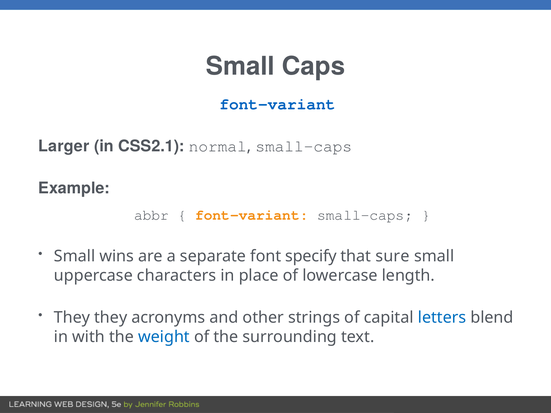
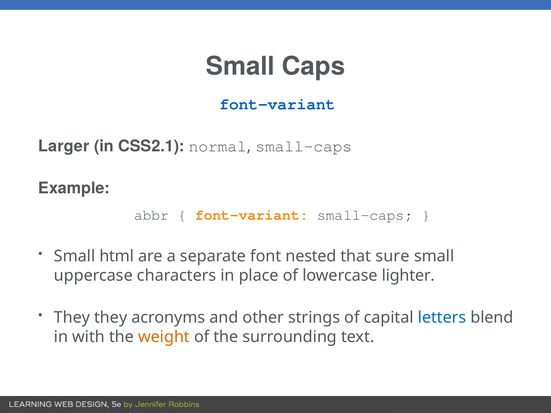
wins: wins -> html (117, 256)
specify: specify -> nested (311, 256)
length: length -> lighter (408, 276)
weight colour: blue -> orange (164, 337)
